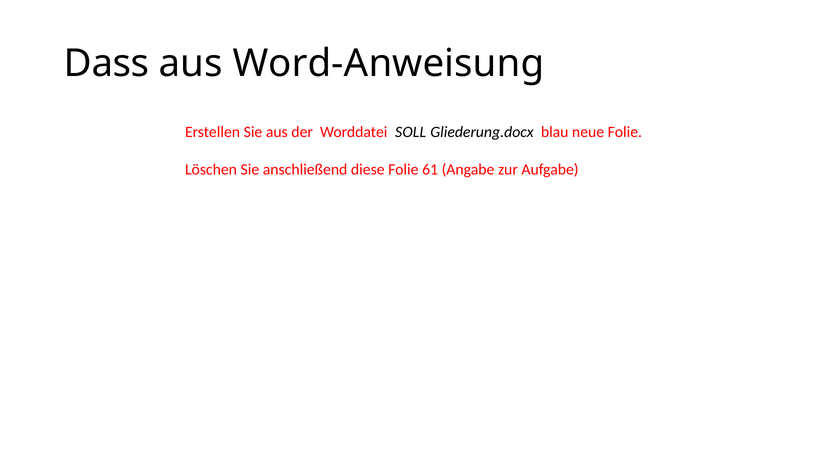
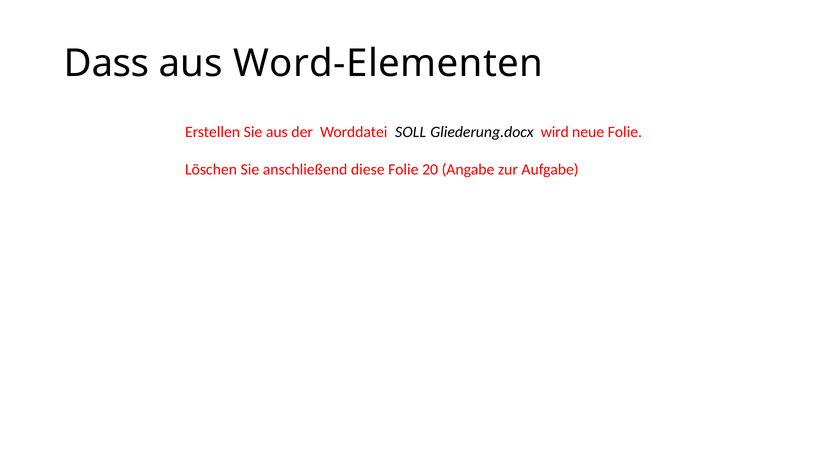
Word-Anweisung: Word-Anweisung -> Word-Elementen (388, 64)
blau: blau -> wird (555, 132)
61: 61 -> 20 (430, 170)
